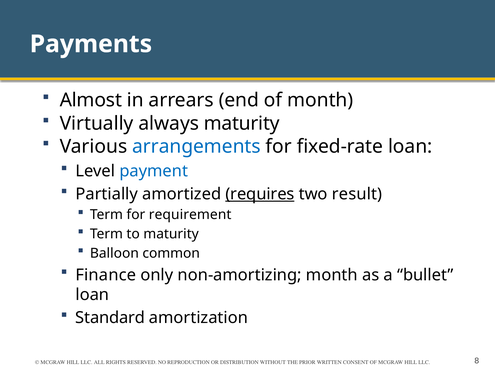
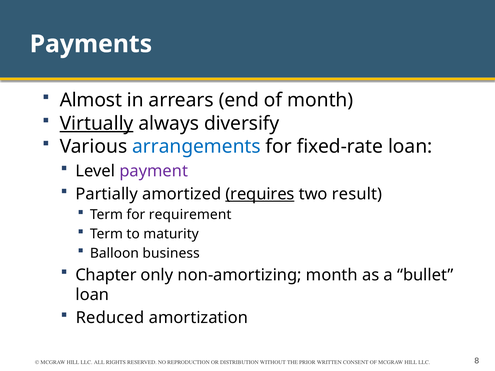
Virtually underline: none -> present (97, 123)
always maturity: maturity -> diversify (242, 123)
payment colour: blue -> purple (154, 171)
common: common -> business (171, 253)
Finance: Finance -> Chapter (106, 275)
Standard: Standard -> Reduced (110, 318)
